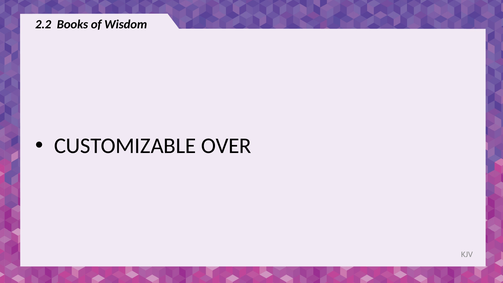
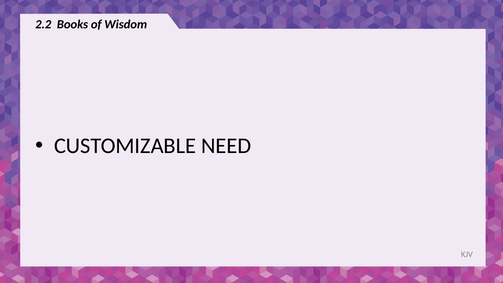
OVER: OVER -> NEED (226, 146)
